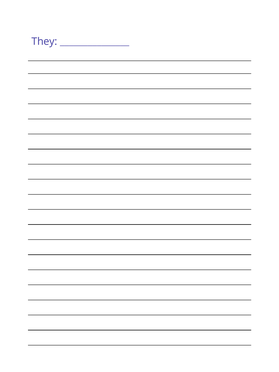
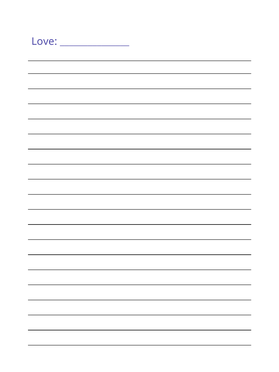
They: They -> Love (44, 42)
